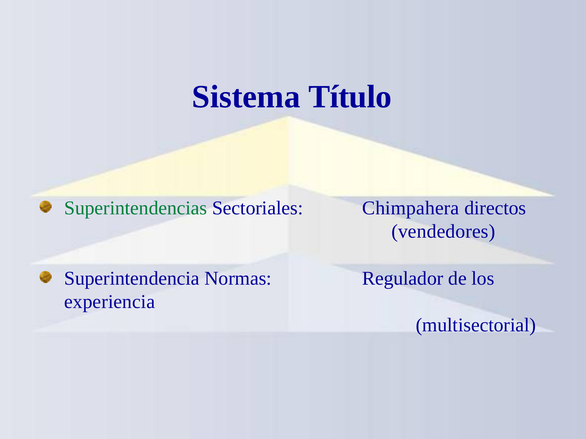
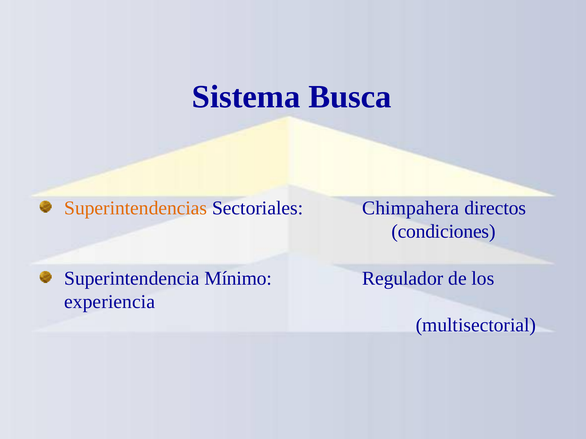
Título: Título -> Busca (350, 97)
Superintendencias colour: green -> orange (136, 208)
vendedores: vendedores -> condiciones (443, 232)
Normas: Normas -> Mínimo (238, 279)
